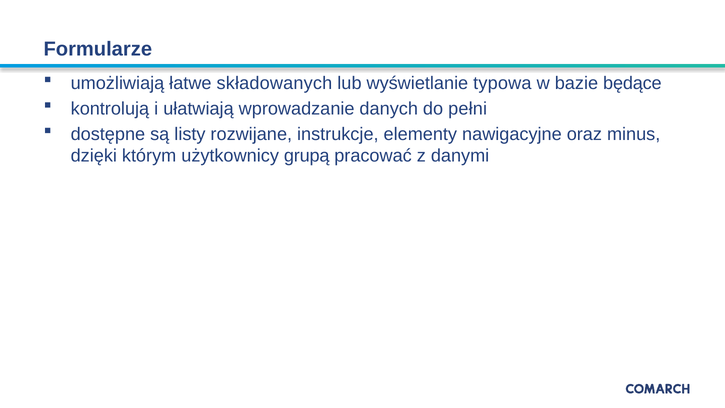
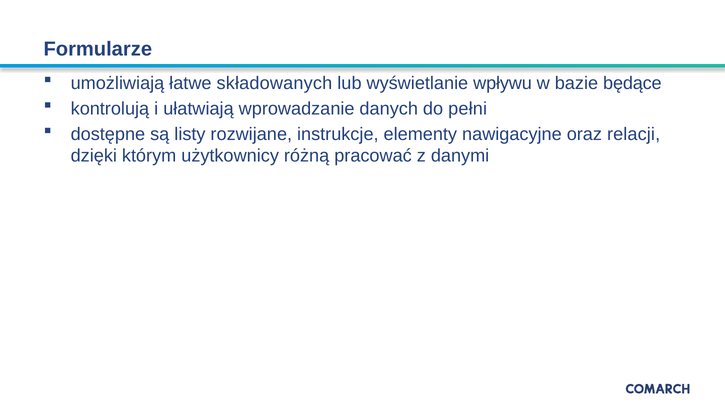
typowa: typowa -> wpływu (503, 83)
minus: minus -> relacji (634, 134)
grupą: grupą -> różną (307, 156)
